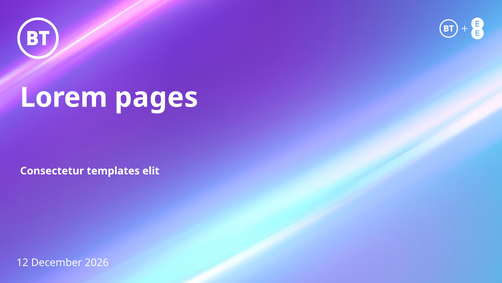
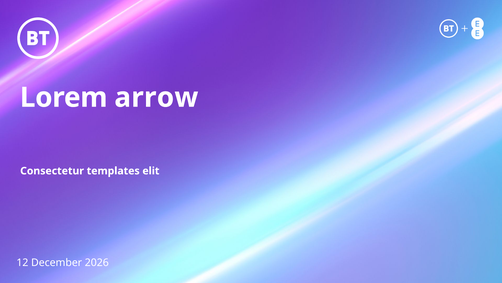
pages: pages -> arrow (156, 97)
